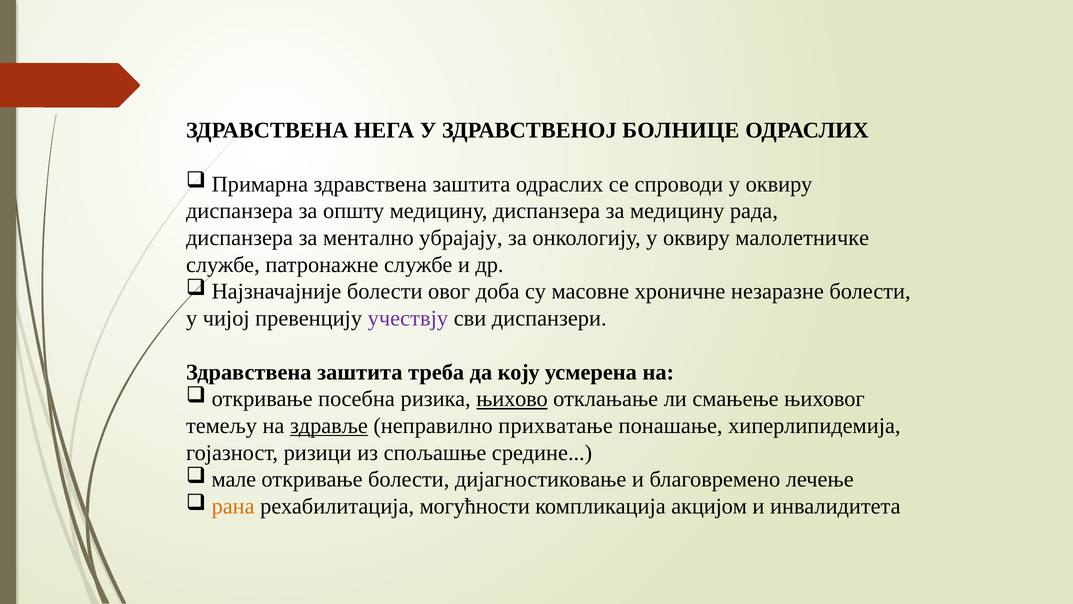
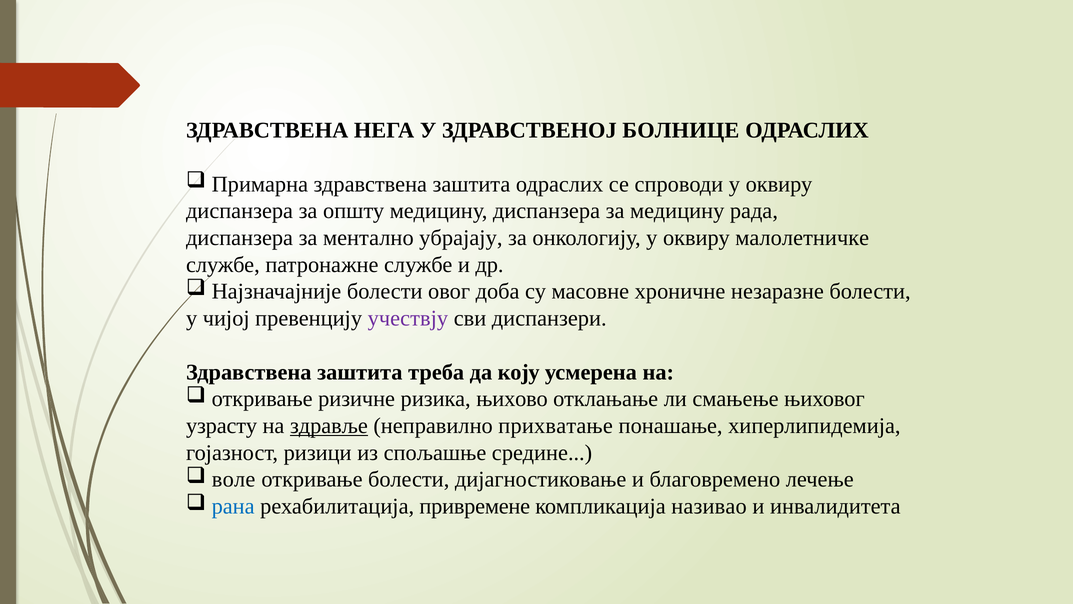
посебна: посебна -> ризичне (357, 399)
њихово underline: present -> none (512, 399)
темељу: темељу -> узрасту (222, 426)
мале: мале -> воле (234, 479)
рана colour: orange -> blue (233, 506)
могућности: могућности -> привремене (475, 506)
акцијом: акцијом -> називао (709, 506)
